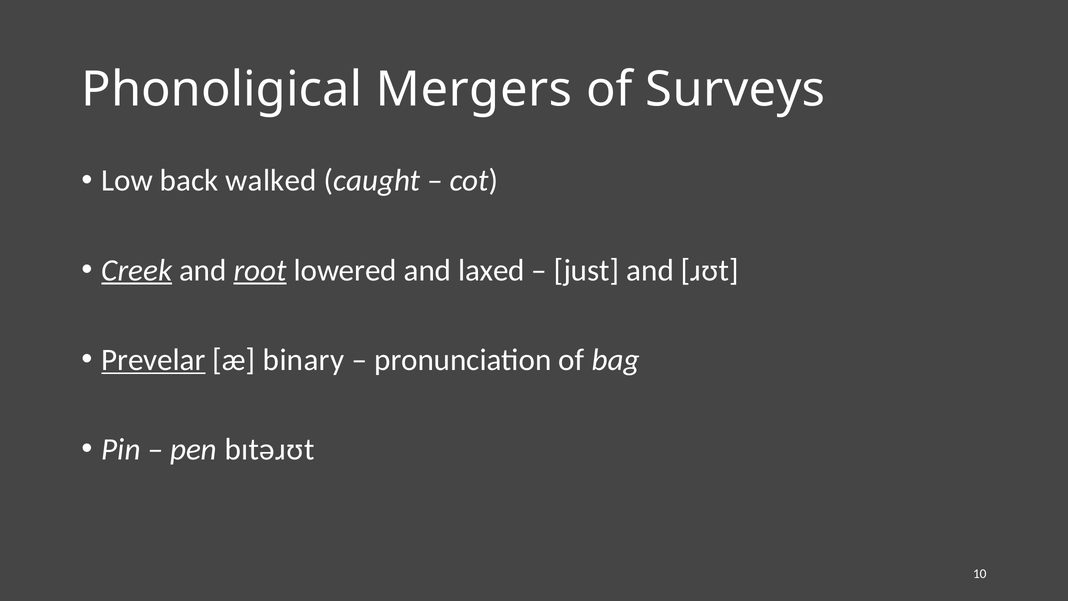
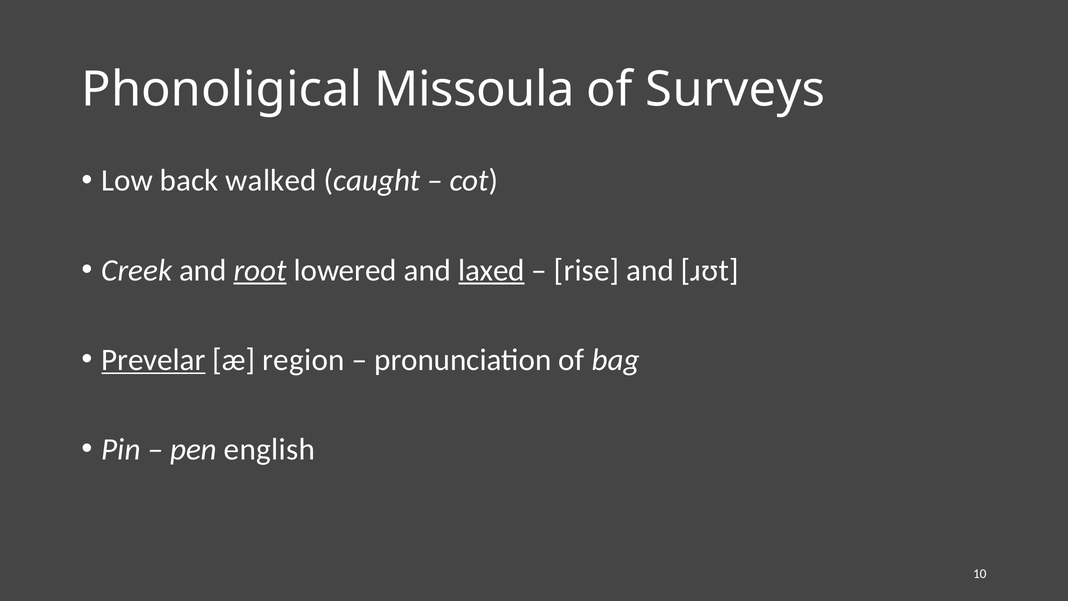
Mergers: Mergers -> Missoula (475, 90)
Creek underline: present -> none (137, 270)
laxed underline: none -> present (492, 270)
just: just -> rise (587, 270)
binary: binary -> region (304, 360)
bɪtəɹʊt: bɪtəɹʊt -> english (270, 449)
